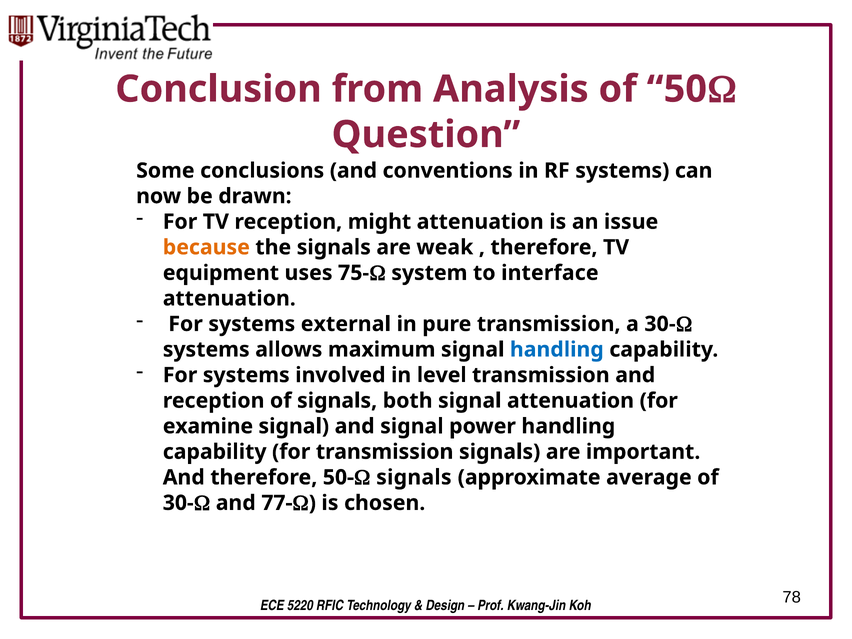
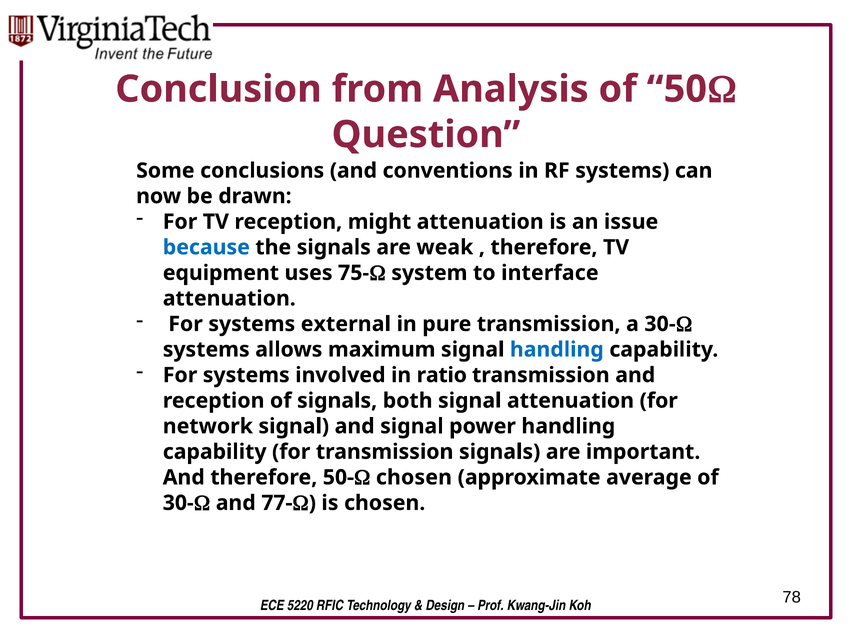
because colour: orange -> blue (206, 247)
level: level -> ratio (442, 375)
examine: examine -> network (208, 426)
signals: signals -> chosen (414, 477)
